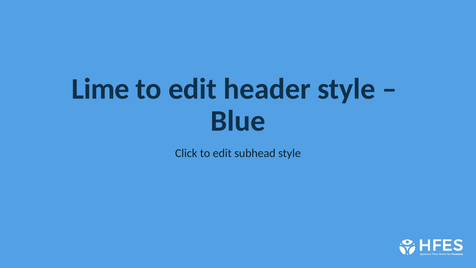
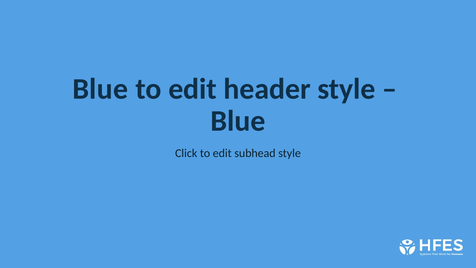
Lime: Lime -> Blue (100, 89)
